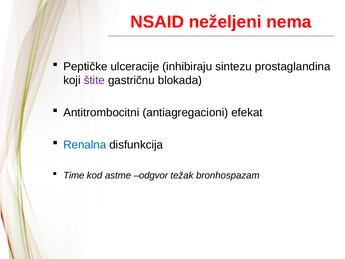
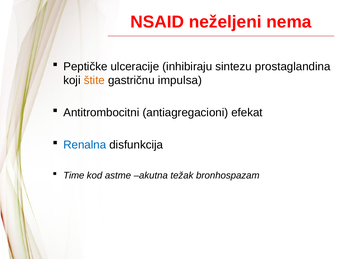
štite colour: purple -> orange (94, 80)
blokada: blokada -> impulsa (180, 80)
odgvor: odgvor -> akutna (151, 175)
